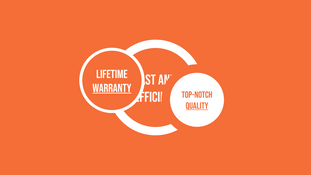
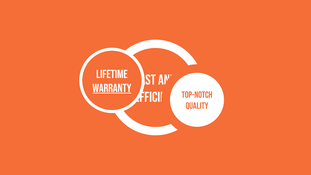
Quality underline: present -> none (197, 106)
